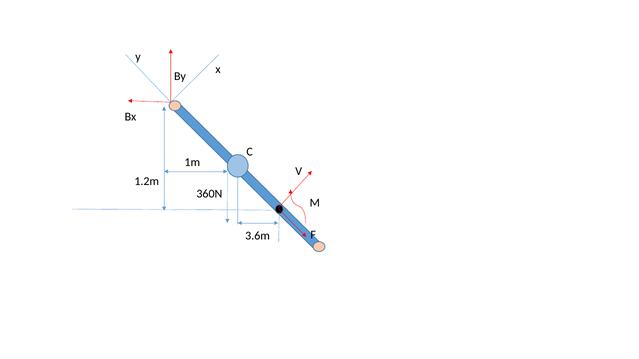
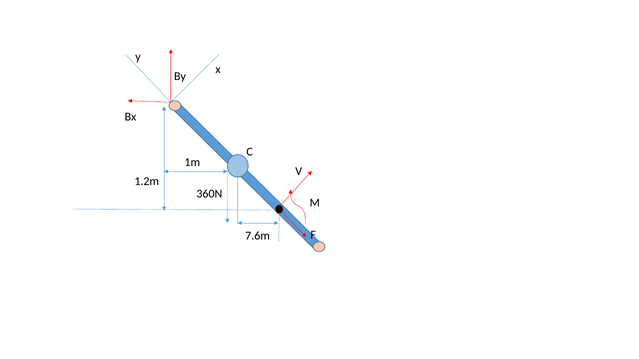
3.6m: 3.6m -> 7.6m (258, 236)
